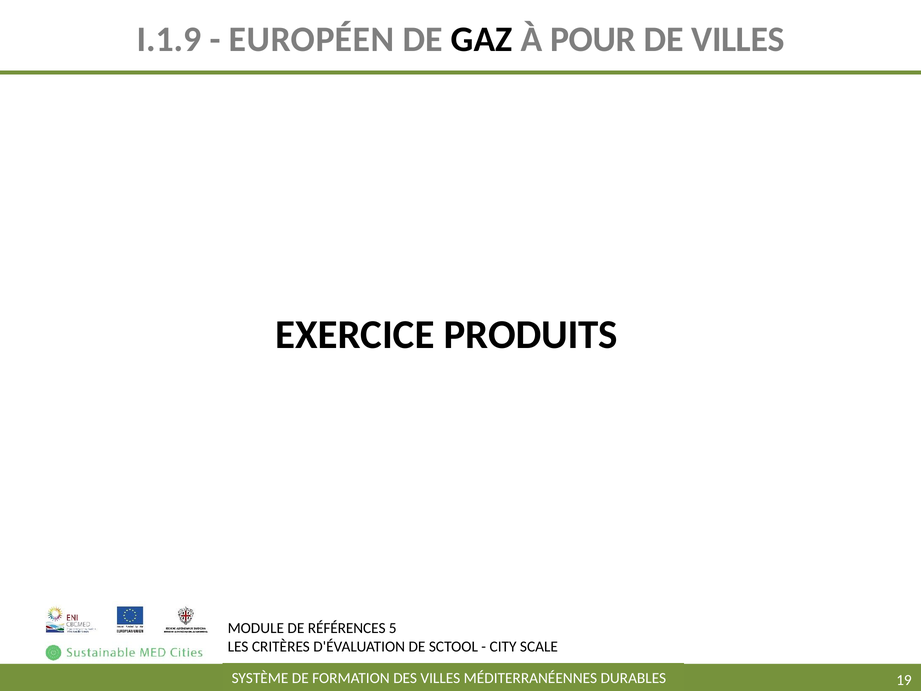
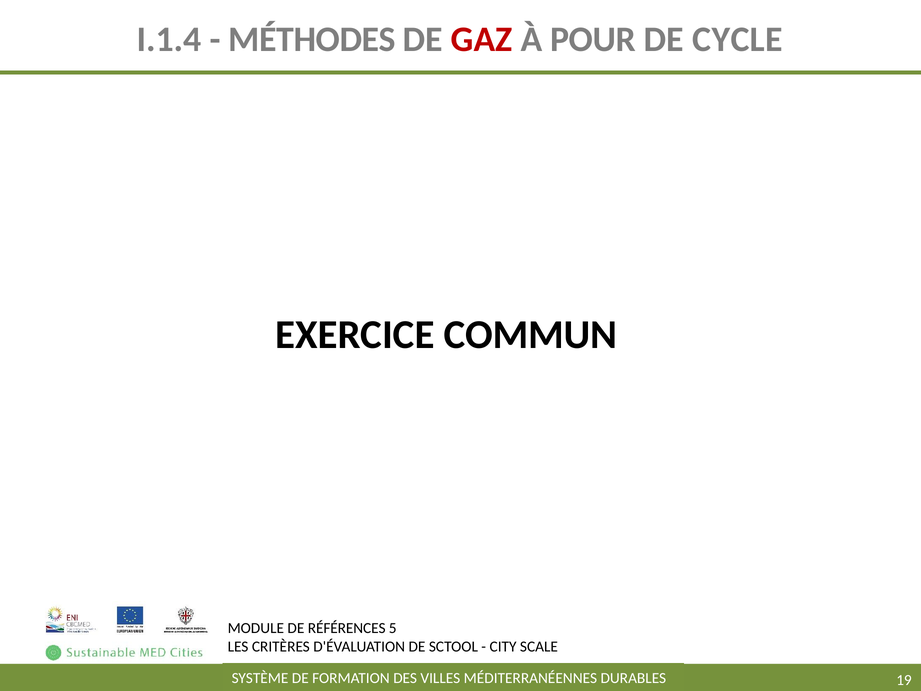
I.1.9: I.1.9 -> I.1.4 (169, 39)
EUROPÉEN: EUROPÉEN -> MÉTHODES (312, 39)
GAZ colour: black -> red (482, 39)
DE VILLES: VILLES -> CYCLE (738, 39)
PRODUITS: PRODUITS -> COMMUN (531, 335)
